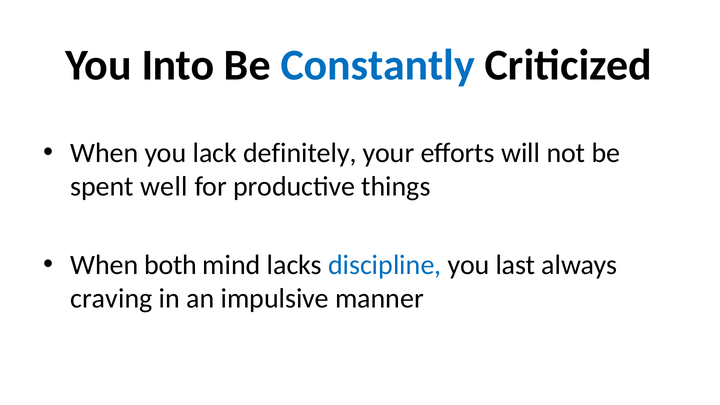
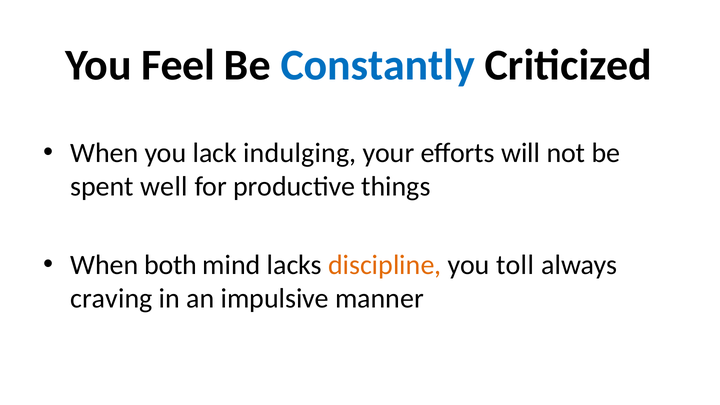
Into: Into -> Feel (178, 65)
definitely: definitely -> indulging (300, 153)
discipline colour: blue -> orange (385, 265)
last: last -> toll (515, 265)
